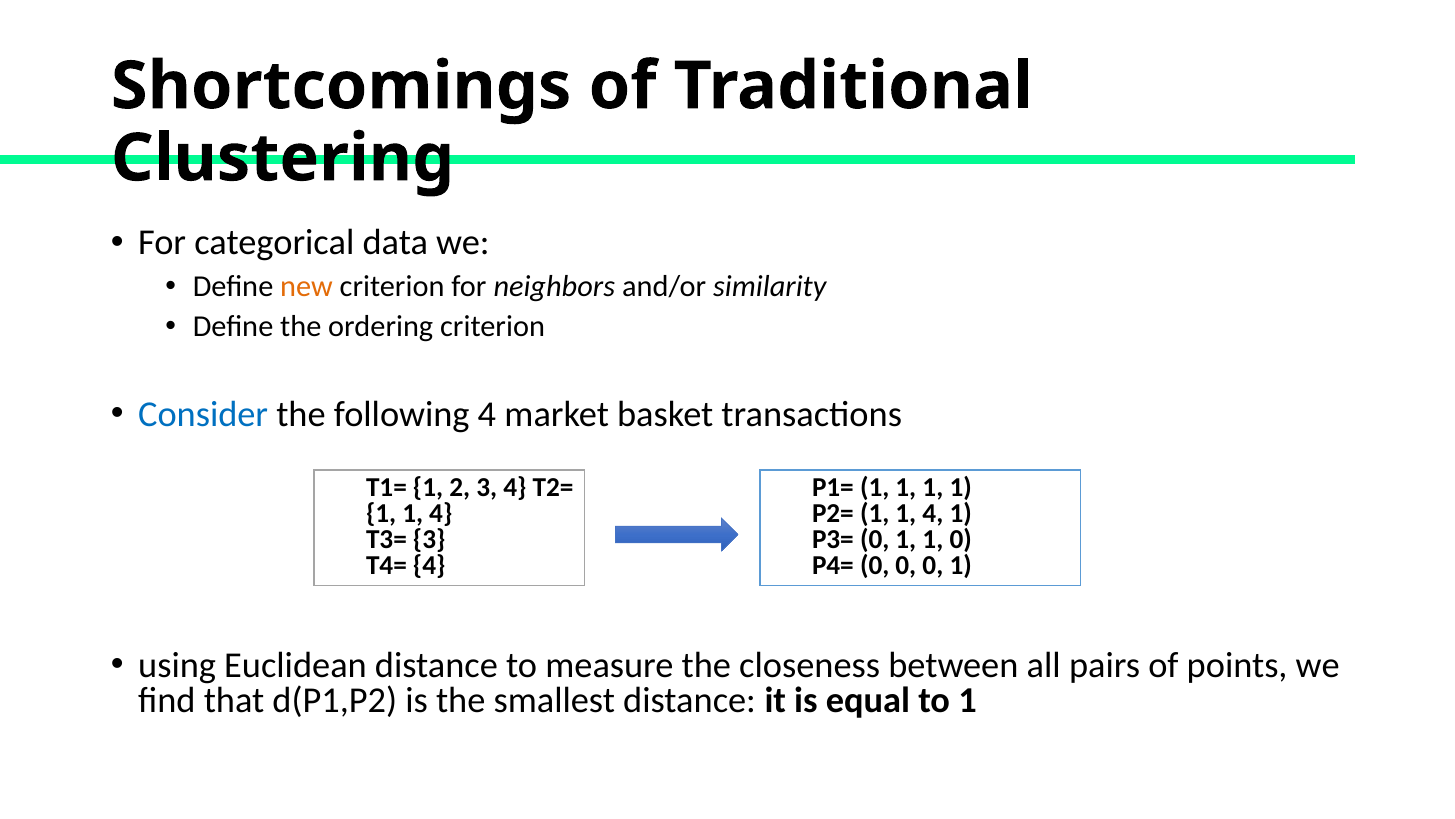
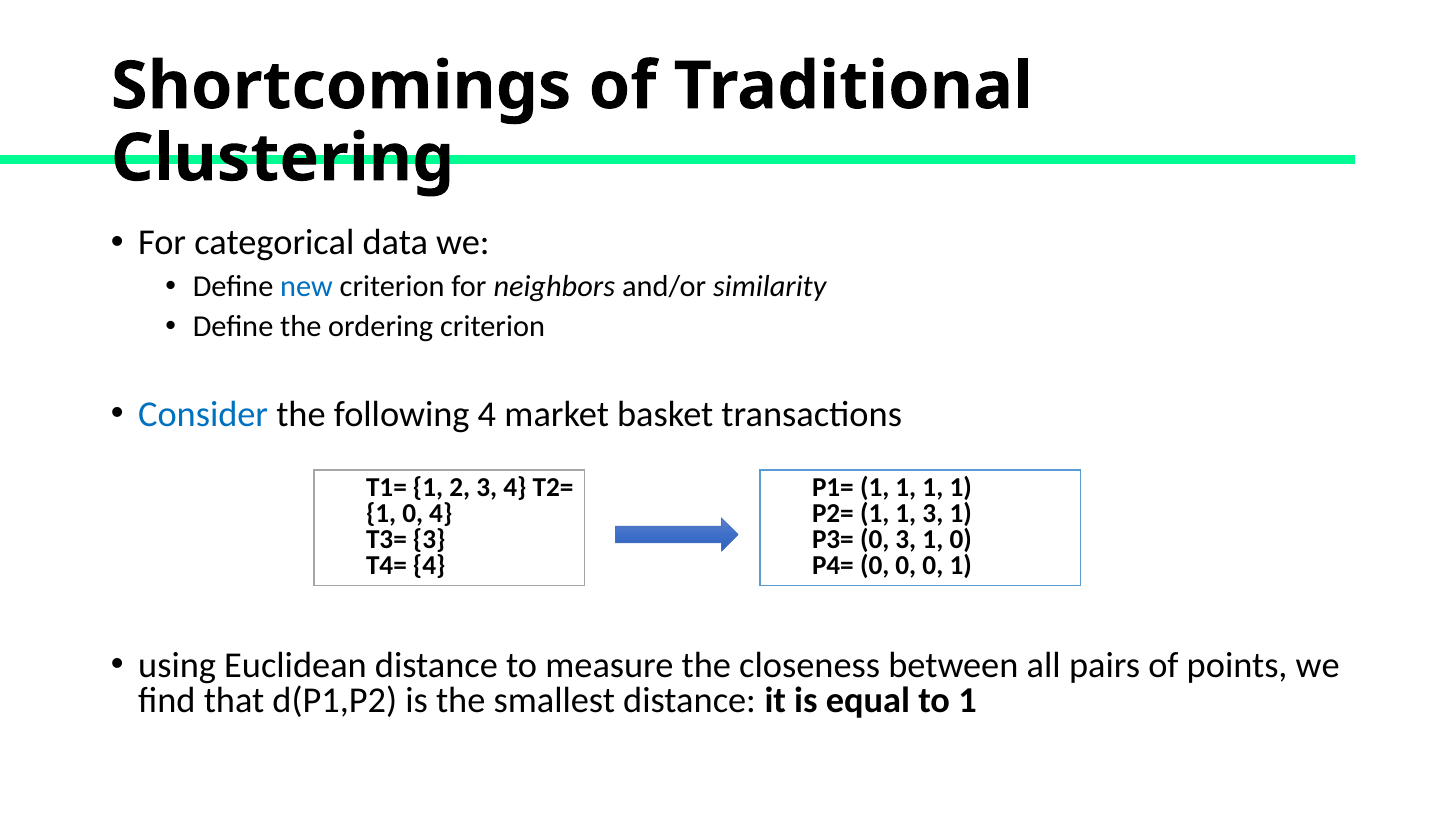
new colour: orange -> blue (307, 286)
1: 1 -> 0 (413, 513)
P2= 1 1 4: 4 -> 3 (933, 513)
P3= 0 1: 1 -> 3 (906, 539)
